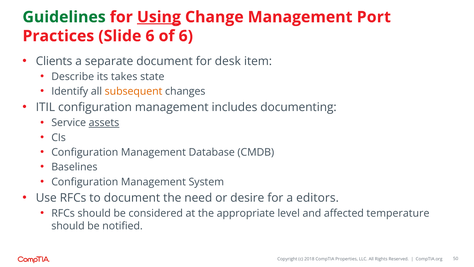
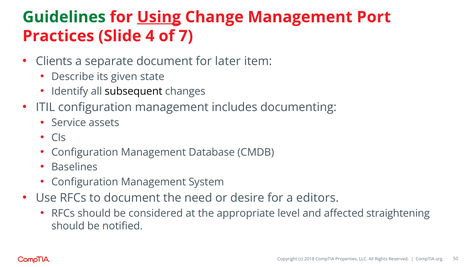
Slide 6: 6 -> 4 (150, 36)
of 6: 6 -> 7 (186, 36)
desk: desk -> later (228, 61)
takes: takes -> given (124, 77)
subsequent colour: orange -> black (134, 91)
assets underline: present -> none (104, 123)
temperature: temperature -> straightening (398, 213)
